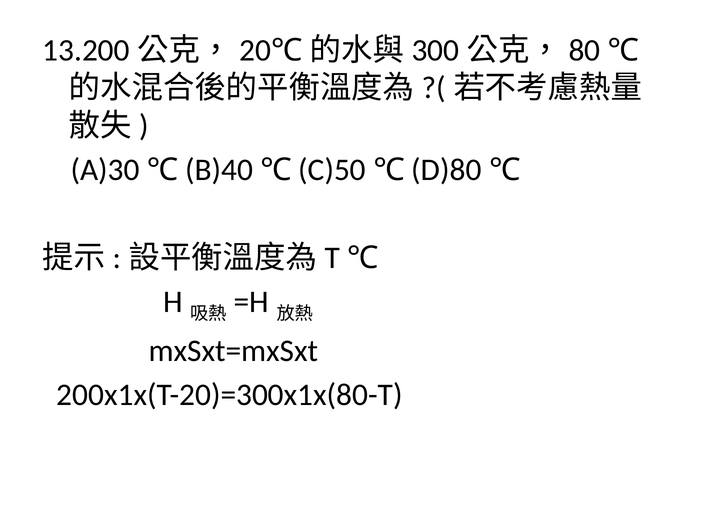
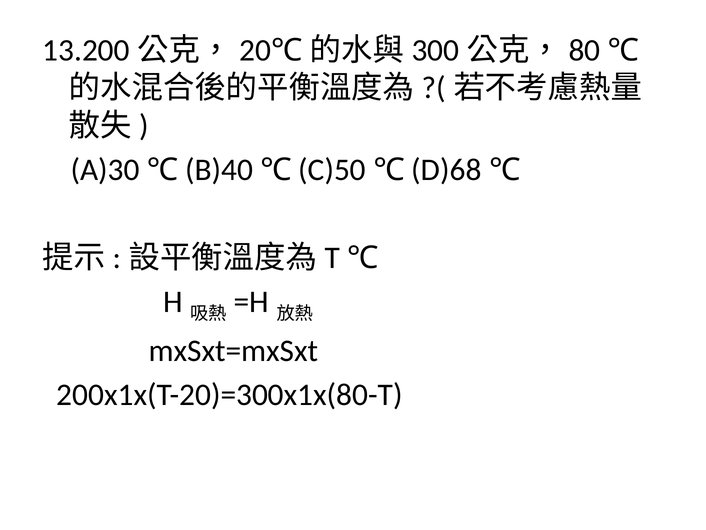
D)80: D)80 -> D)68 (446, 170)
